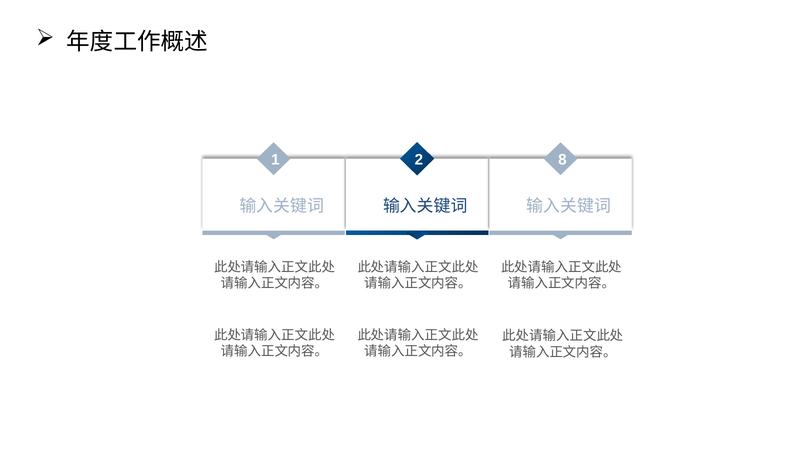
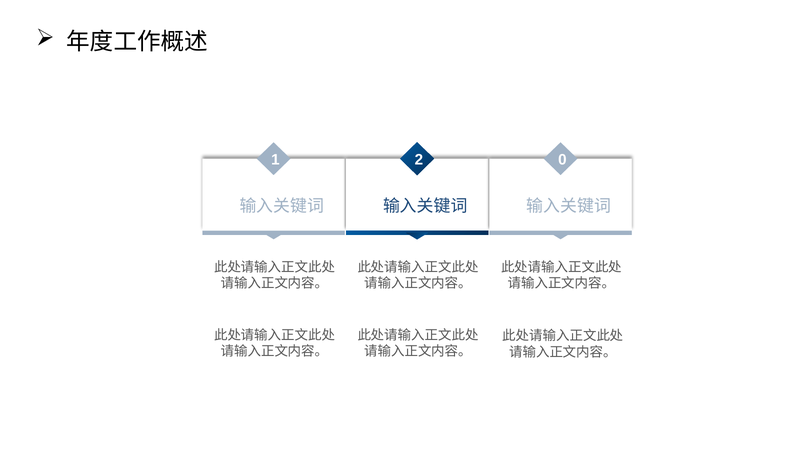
8: 8 -> 0 (562, 160)
